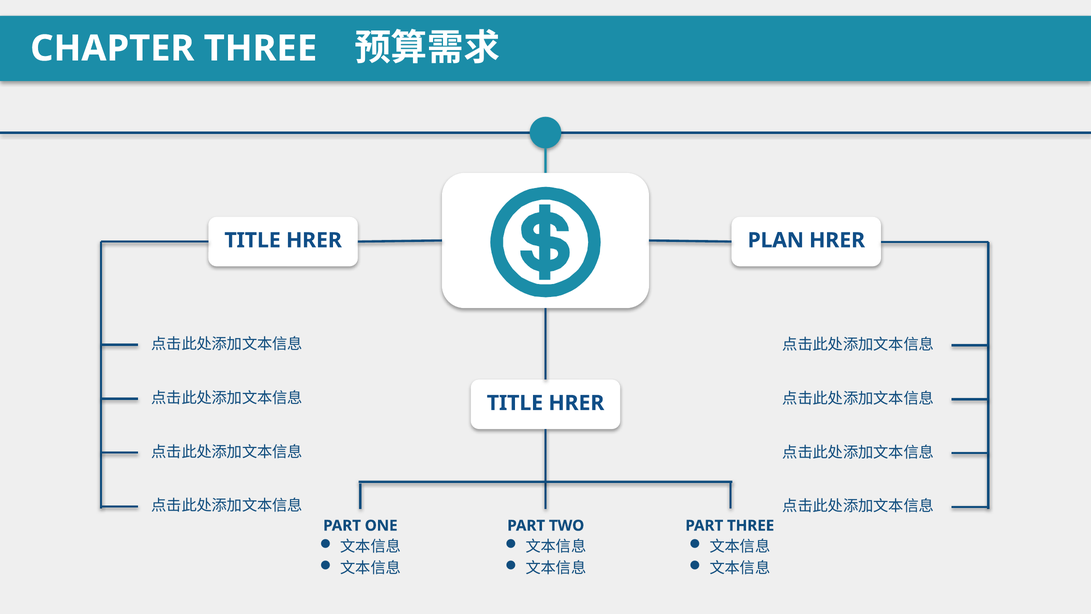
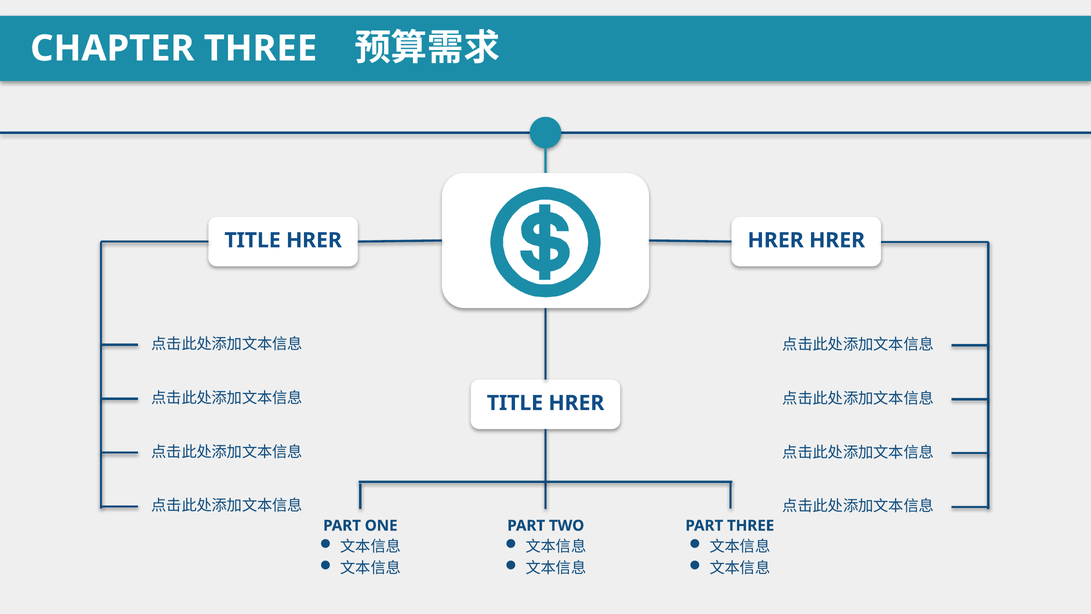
PLAN: PLAN -> HRER (776, 240)
